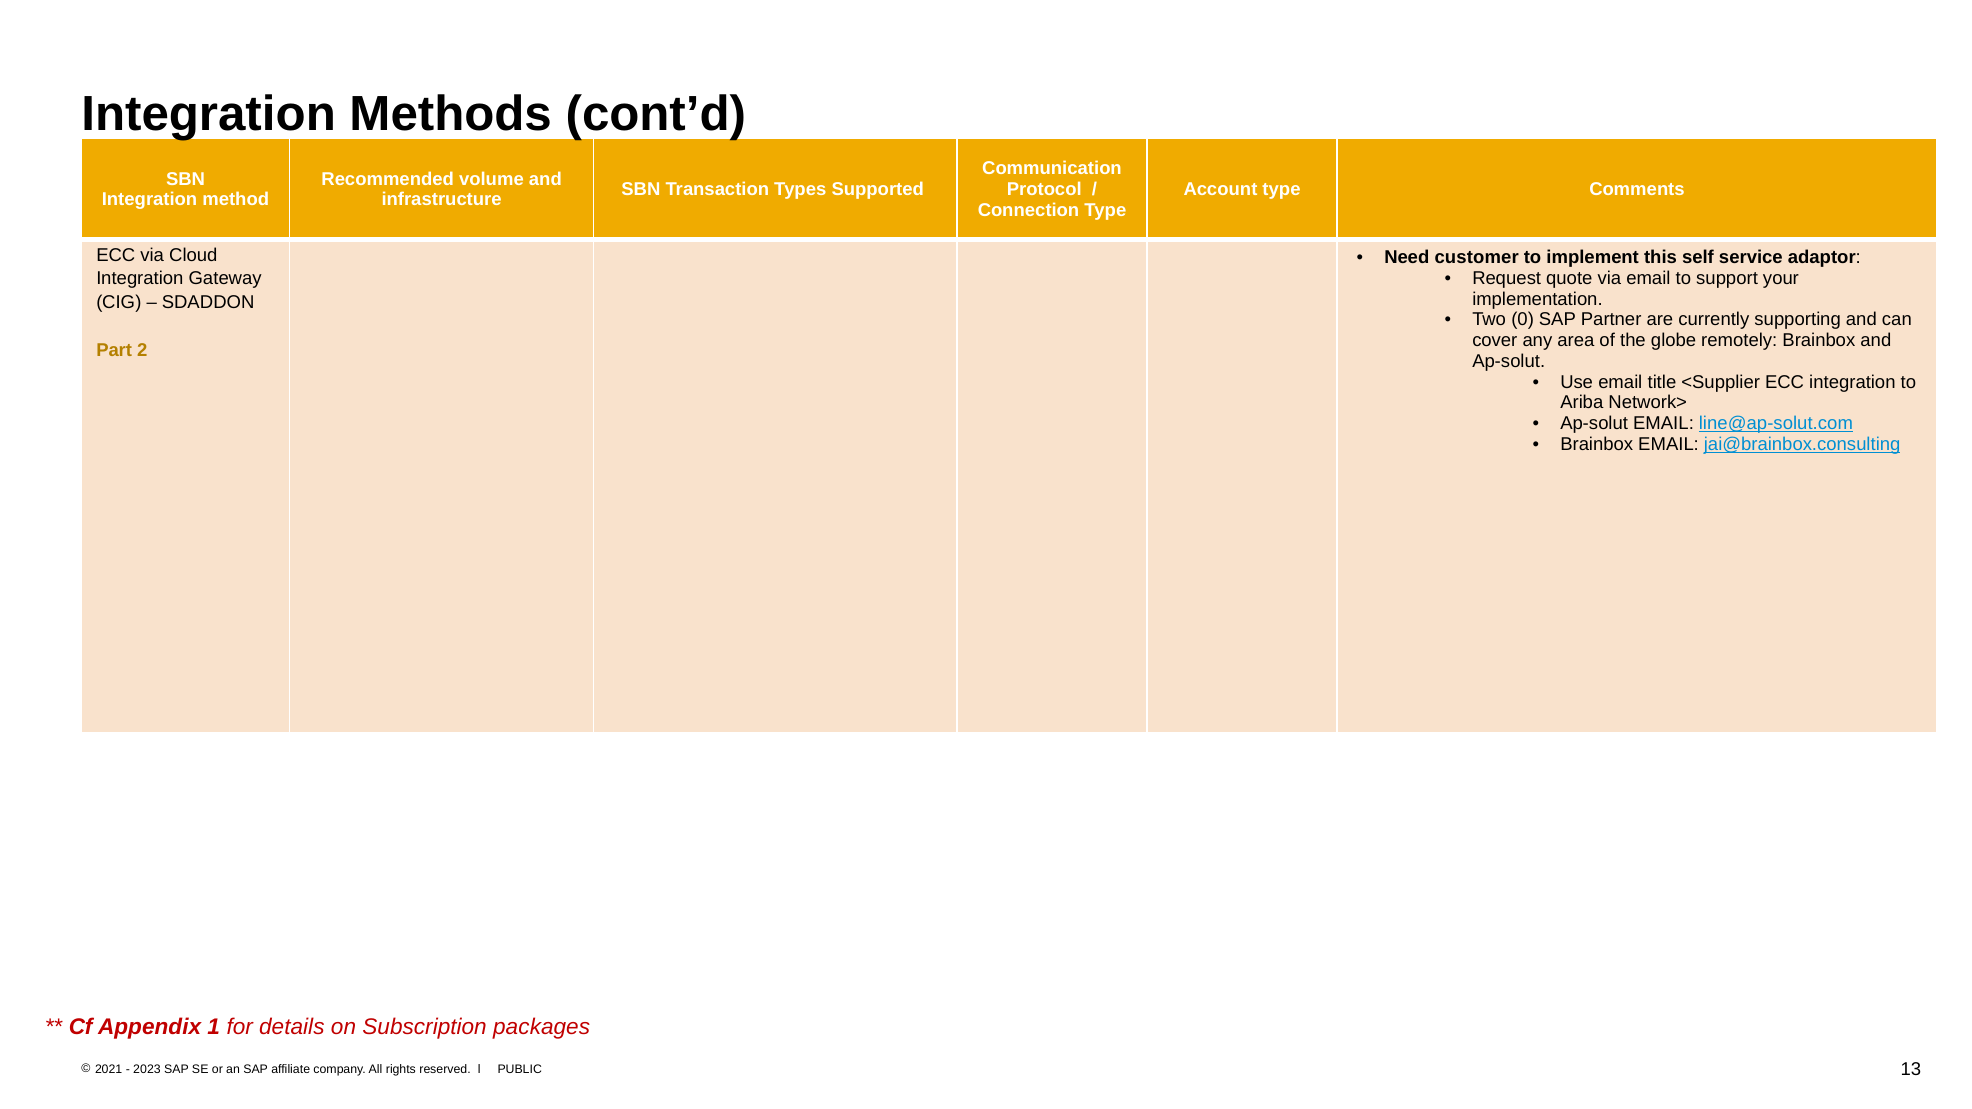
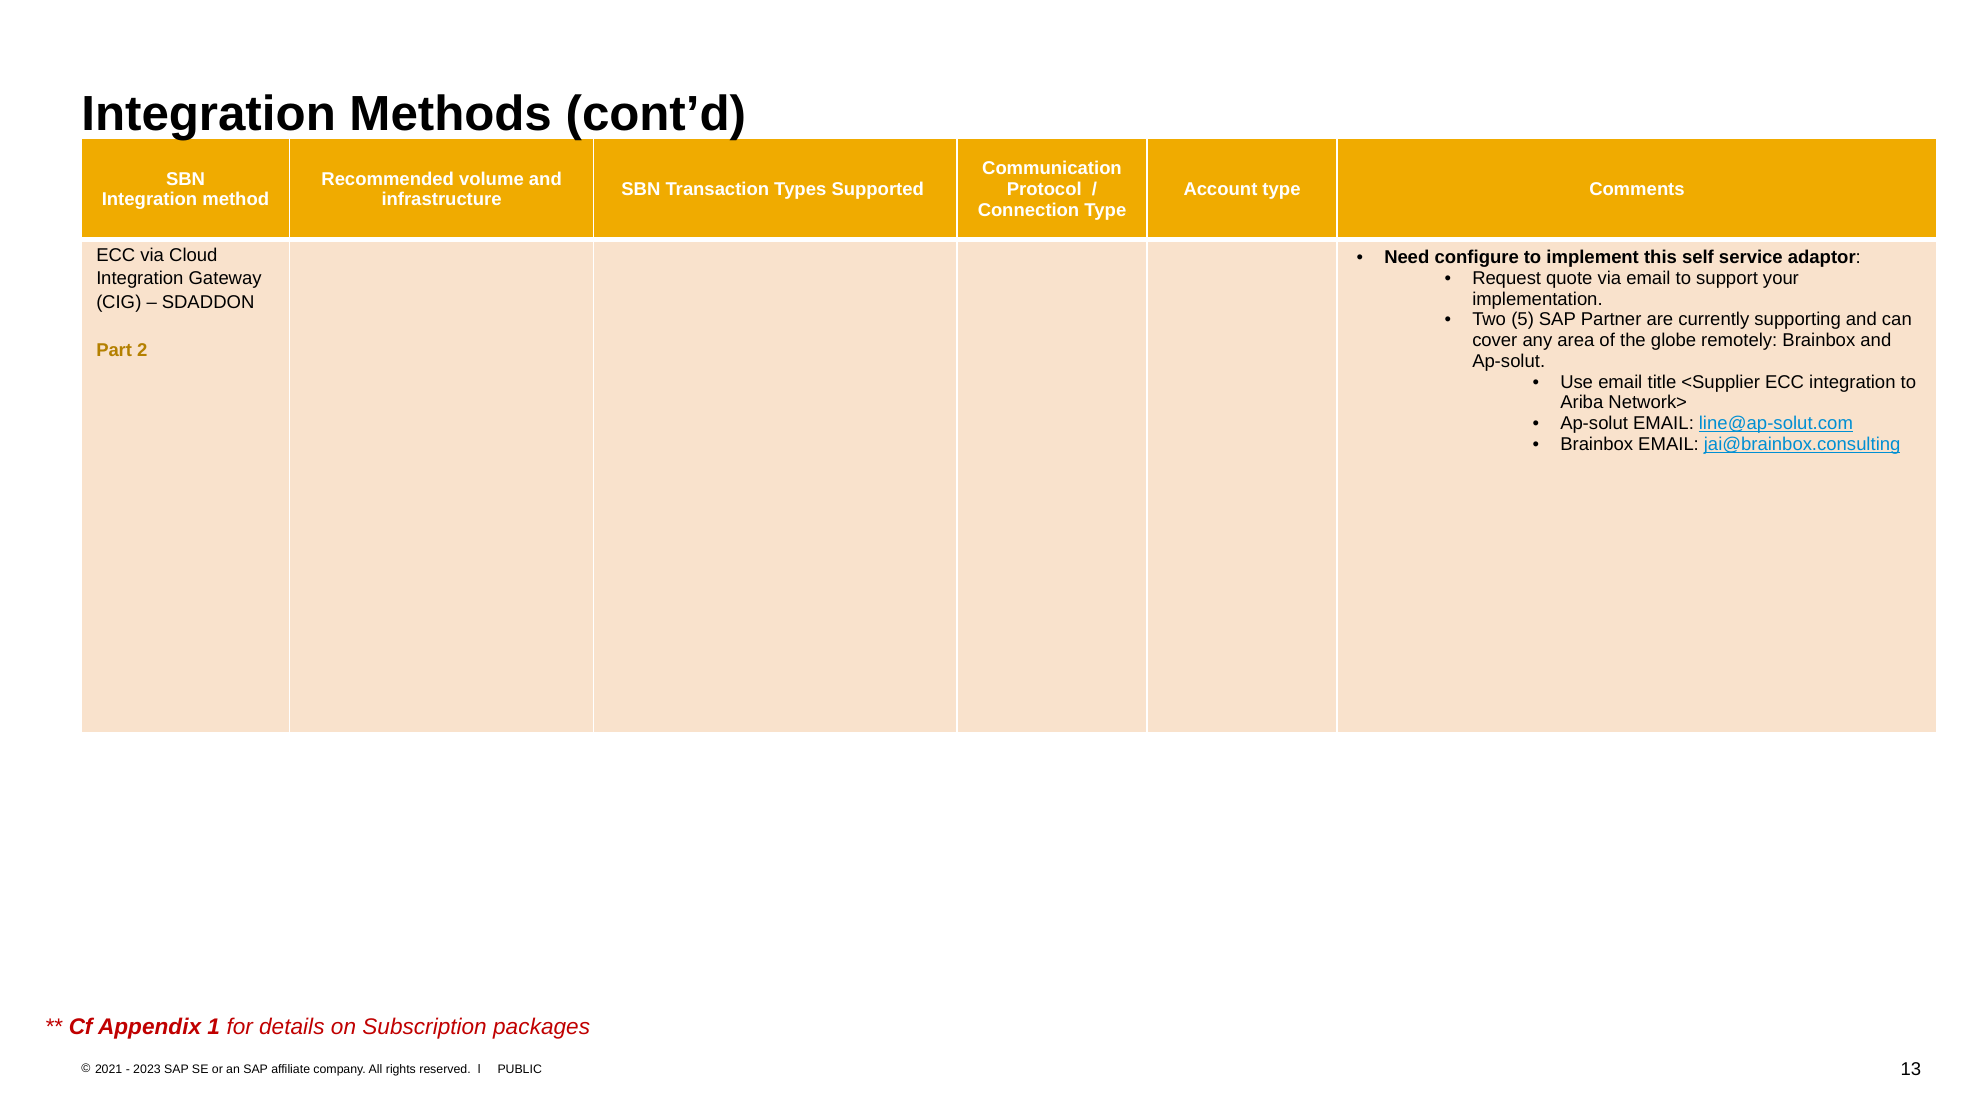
customer: customer -> configure (1477, 258)
0: 0 -> 5 (1523, 320)
